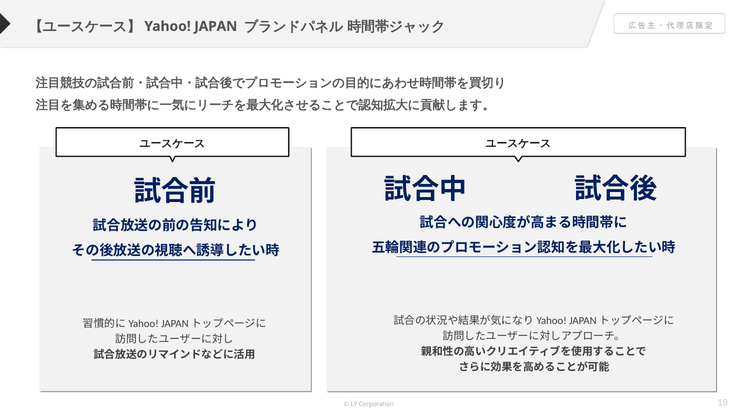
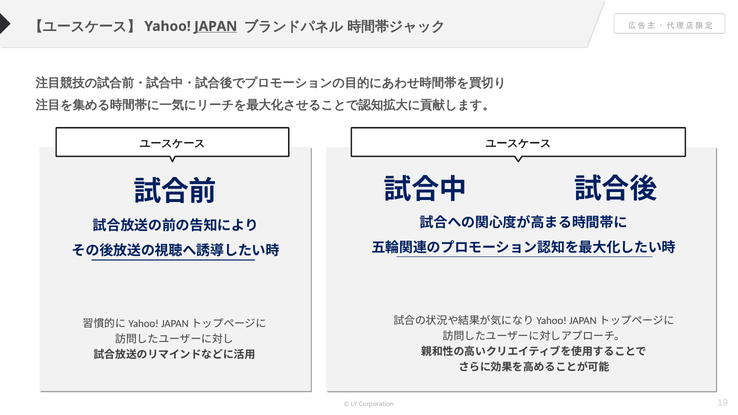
JAPAN underline: none -> present (216, 26)
